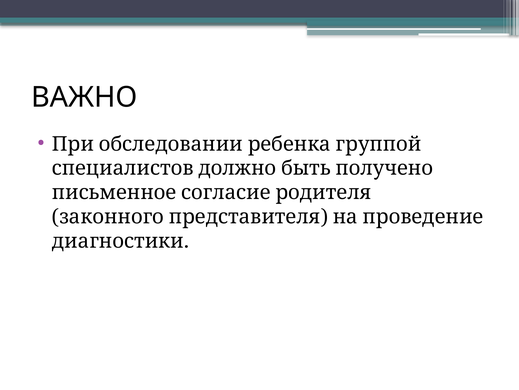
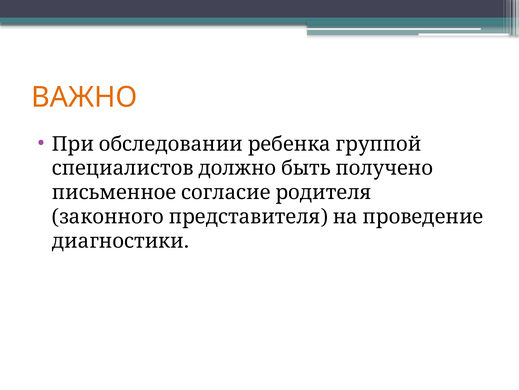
ВАЖНО colour: black -> orange (84, 97)
